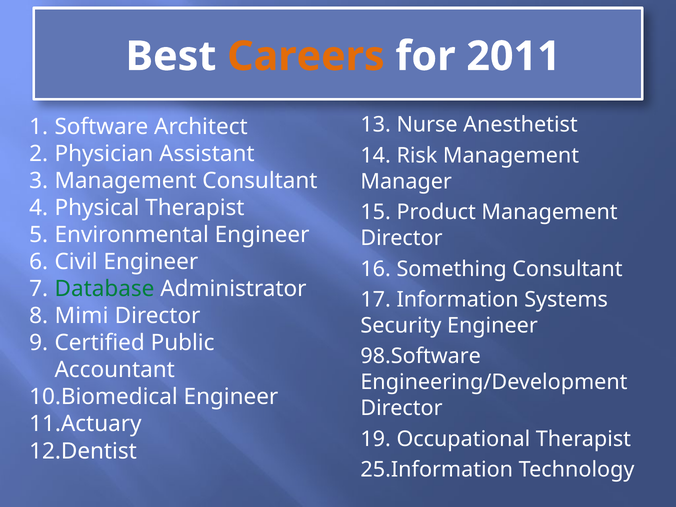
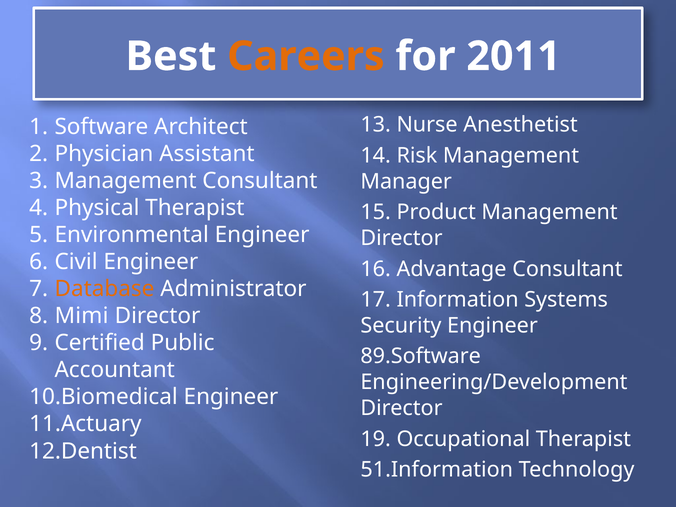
Something: Something -> Advantage (452, 269)
Database colour: green -> orange (104, 289)
98.Software: 98.Software -> 89.Software (421, 356)
25.Information: 25.Information -> 51.Information (437, 470)
